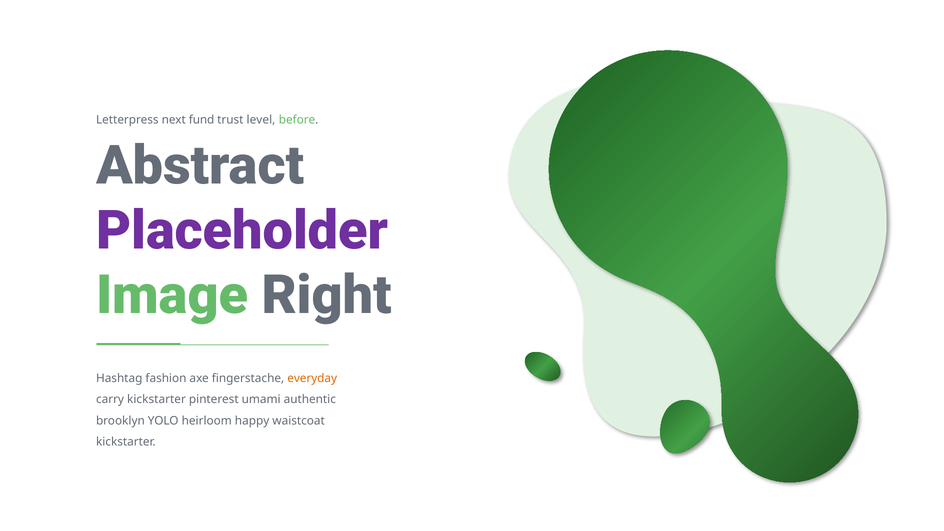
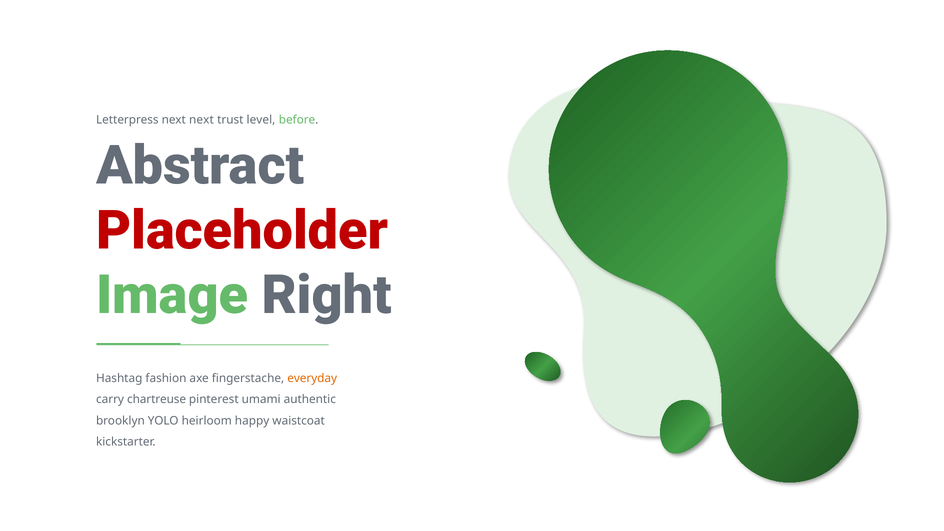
next fund: fund -> next (201, 120)
Placeholder colour: purple -> red (242, 231)
carry kickstarter: kickstarter -> chartreuse (157, 399)
